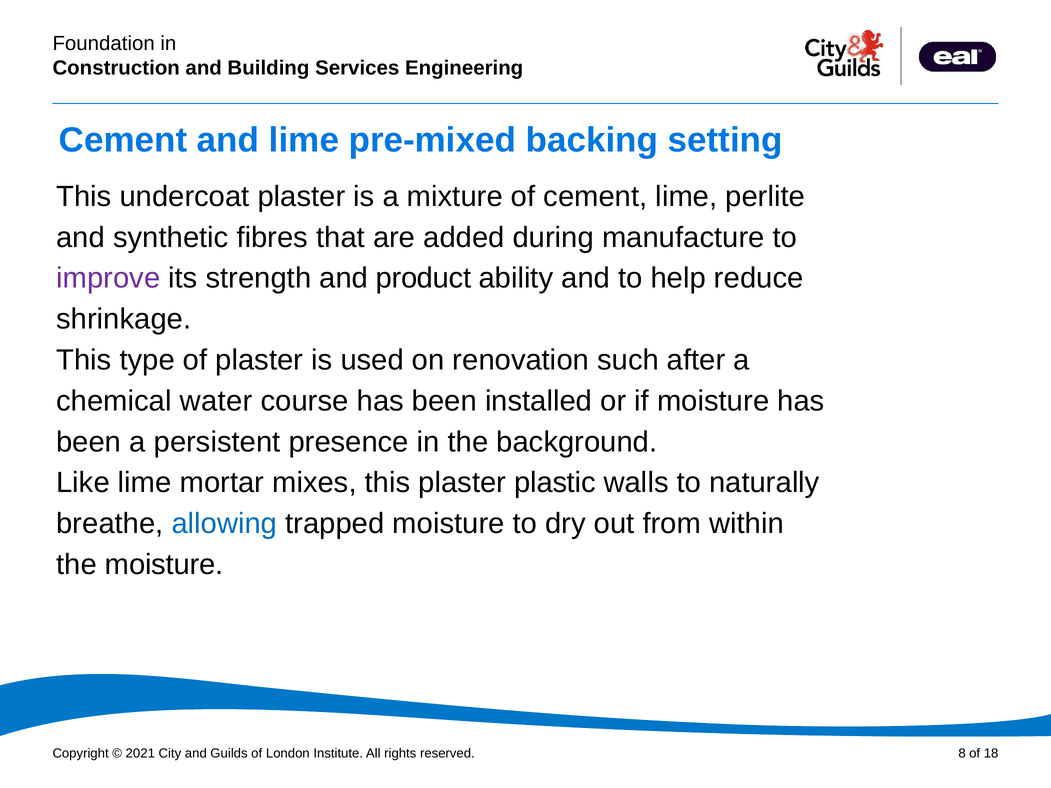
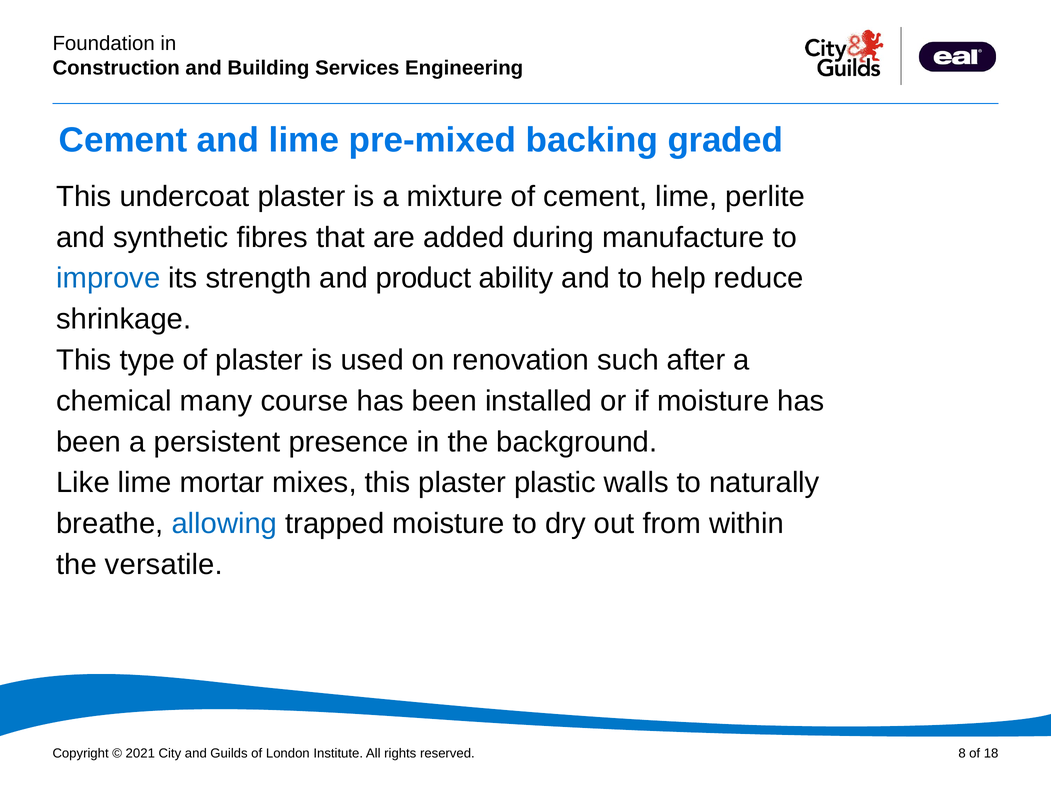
setting: setting -> graded (725, 140)
improve colour: purple -> blue (108, 278)
water: water -> many (216, 401)
the moisture: moisture -> versatile (164, 565)
